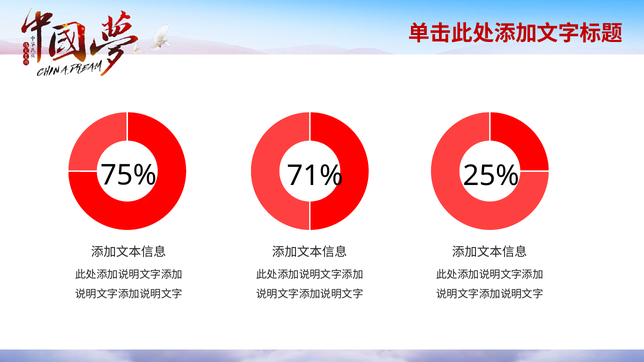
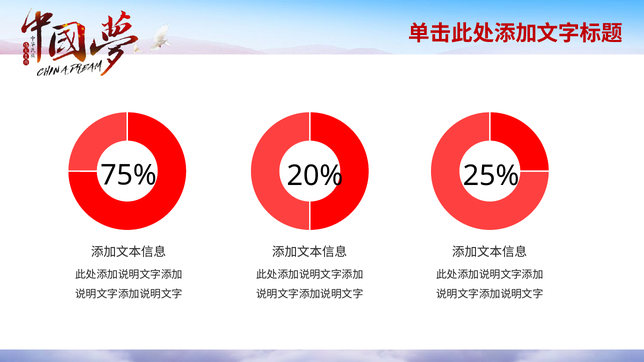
71%: 71% -> 20% (315, 176)
